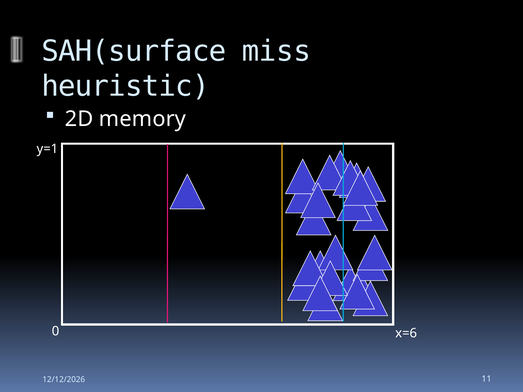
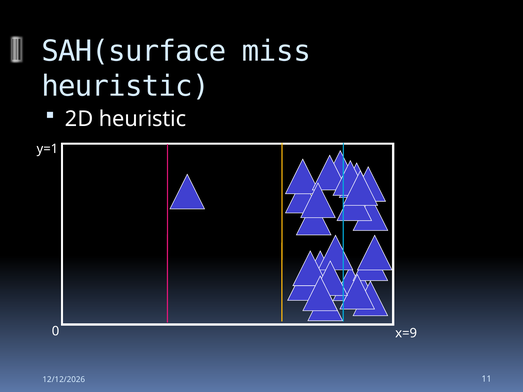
2D memory: memory -> heuristic (143, 119)
x=6: x=6 -> x=9 (406, 333)
